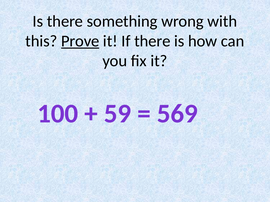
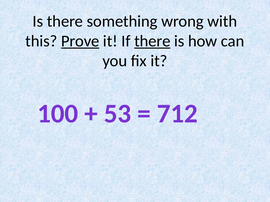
there underline: none -> present (152, 41)
59: 59 -> 53 (118, 114)
569: 569 -> 712 (177, 114)
